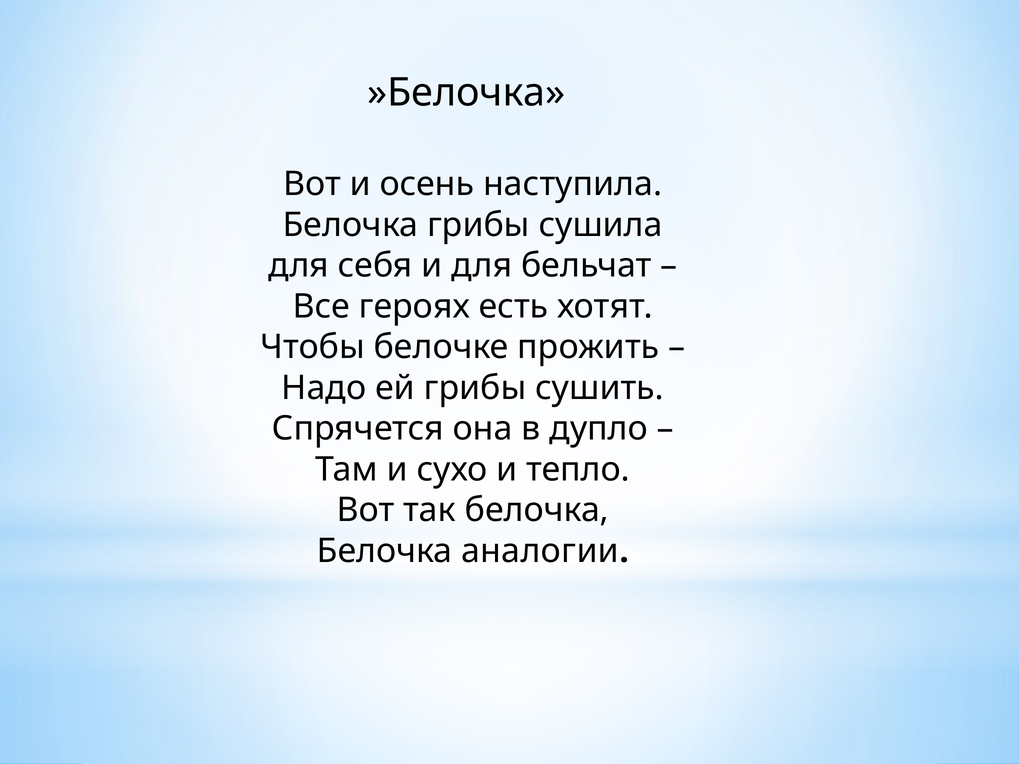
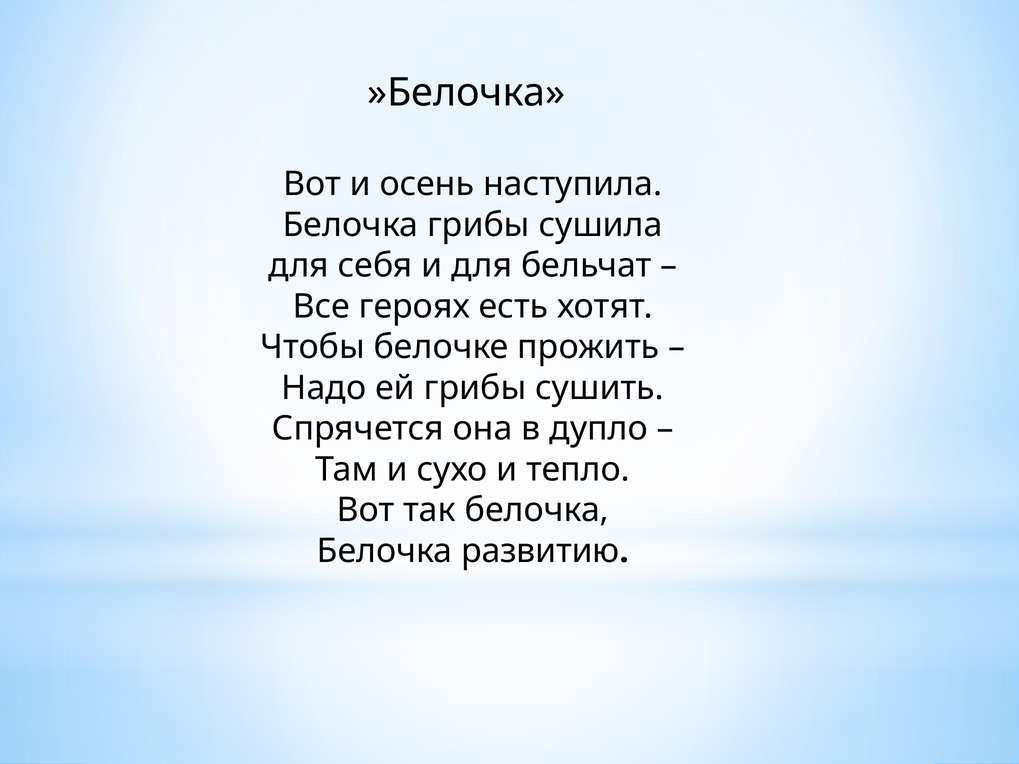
аналогии: аналогии -> развитию (540, 551)
